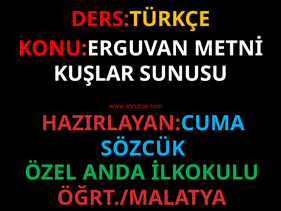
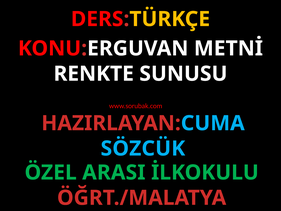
KUŞLAR: KUŞLAR -> RENKTE (94, 74)
ANDA: ANDA -> ARASI (114, 172)
